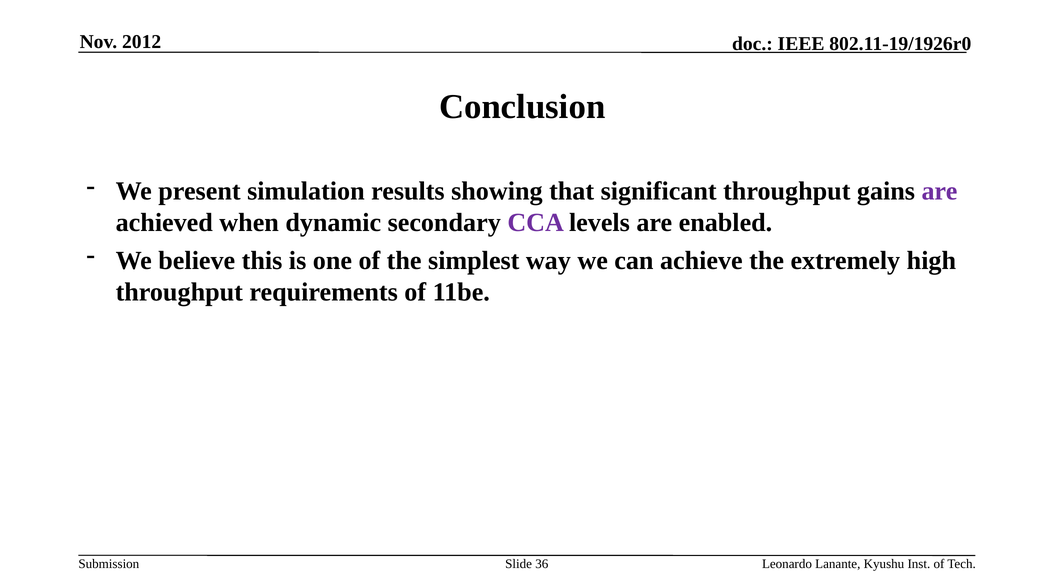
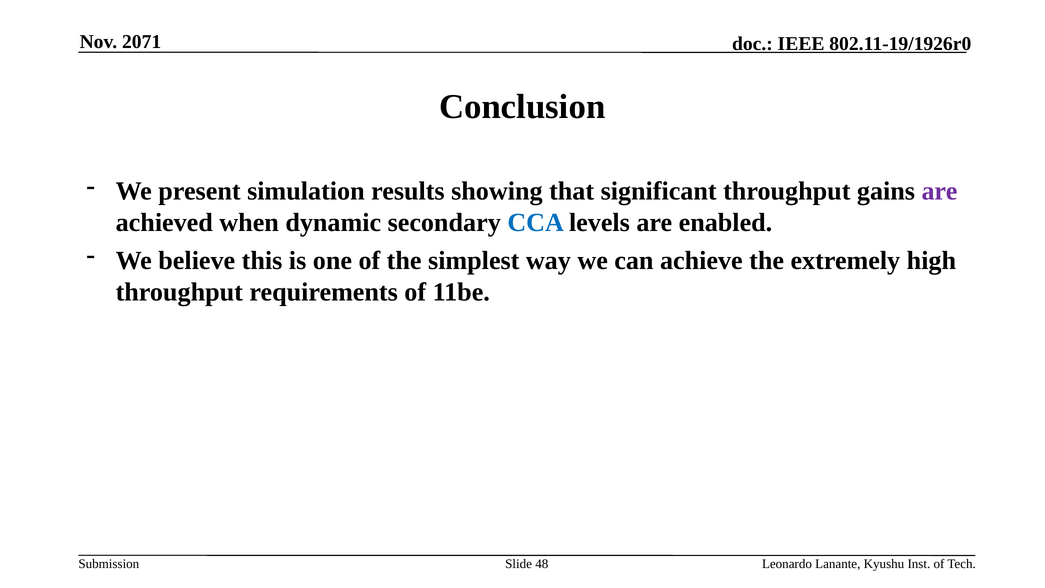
2012: 2012 -> 2071 (142, 42)
CCA colour: purple -> blue (536, 223)
36: 36 -> 48 (542, 564)
